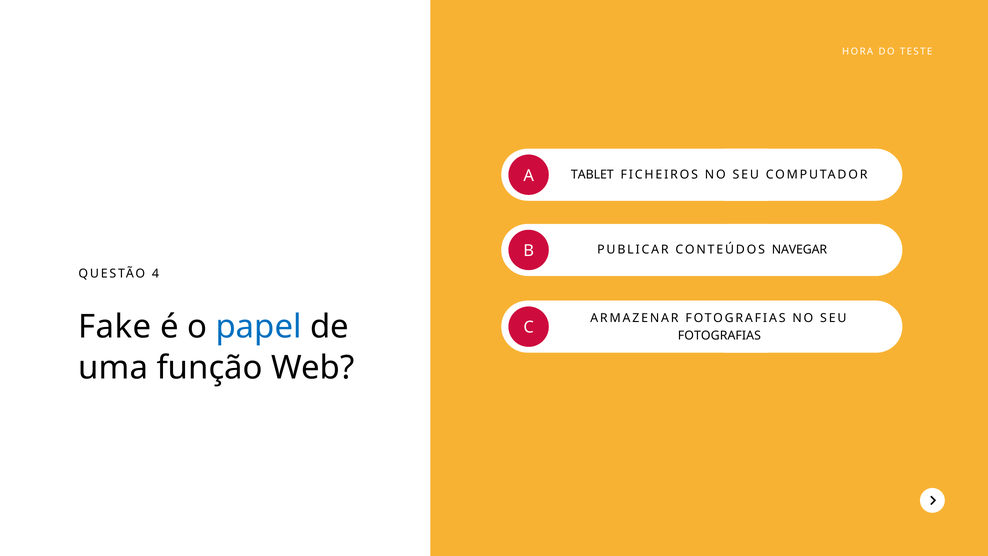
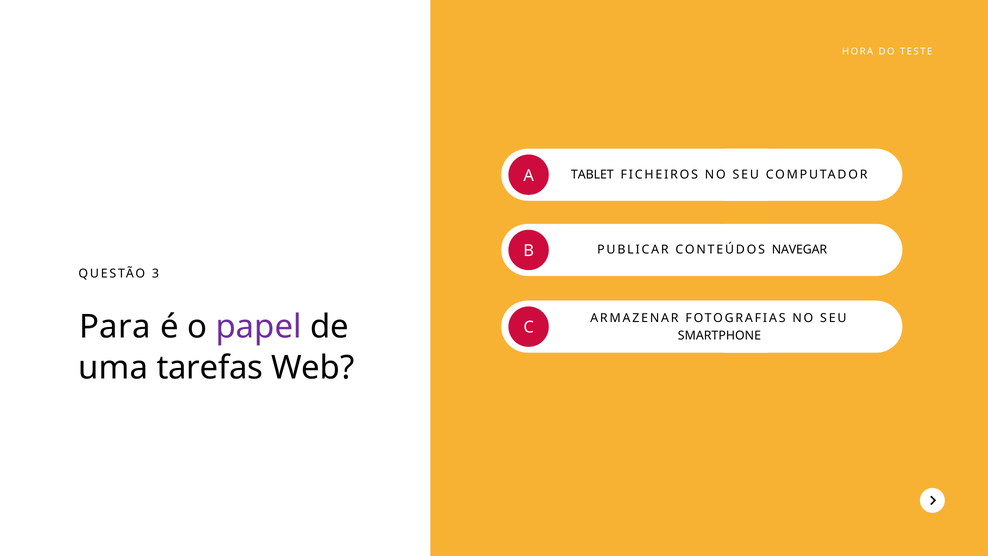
4: 4 -> 3 (155, 273)
Fake: Fake -> Para (115, 326)
papel colour: blue -> purple (259, 326)
FOTOGRAFIAS: FOTOGRAFIAS -> SMARTPHONE (719, 336)
função: função -> tarefas (210, 368)
